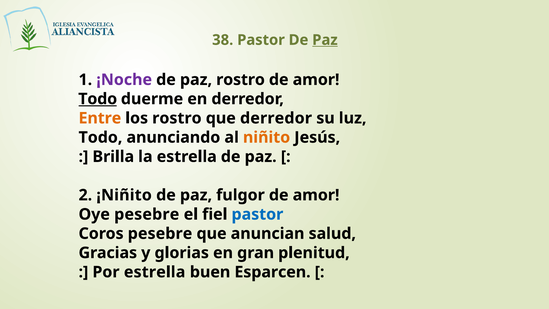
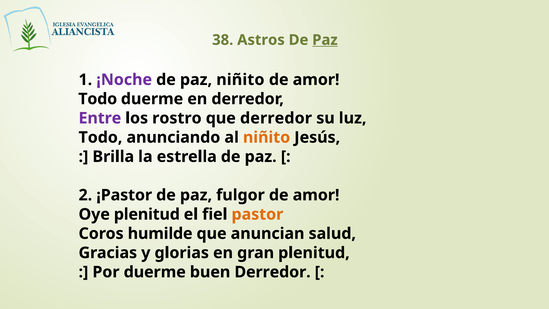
38 Pastor: Pastor -> Astros (261, 40)
paz rostro: rostro -> niñito (240, 80)
Todo underline: present -> none (98, 99)
Entre colour: orange -> purple (100, 118)
¡Niñito: ¡Niñito -> ¡Pastor (124, 195)
Oye pesebre: pesebre -> plenitud (147, 214)
pastor colour: blue -> orange (257, 214)
Coros pesebre: pesebre -> humilde (160, 233)
Por estrella: estrella -> duerme (155, 272)
buen Esparcen: Esparcen -> Derredor (273, 272)
